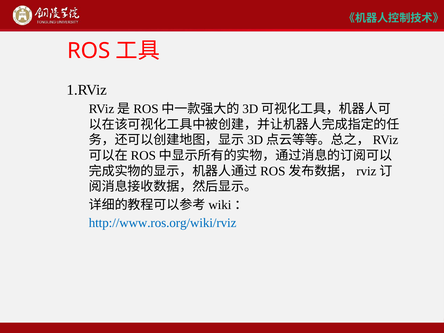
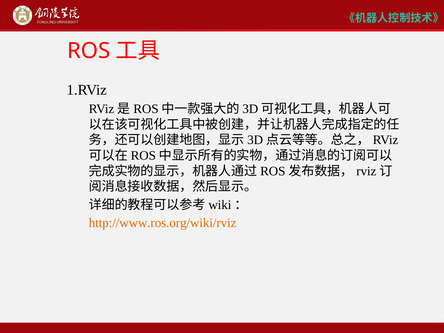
http://www.ros.org/wiki/rviz colour: blue -> orange (163, 223)
